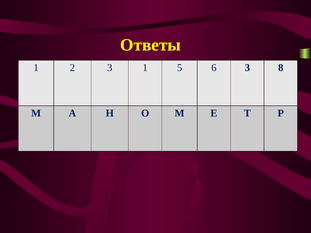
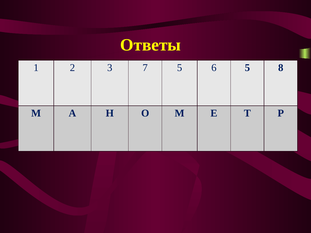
3 1: 1 -> 7 (145, 68)
6 3: 3 -> 5 (247, 68)
